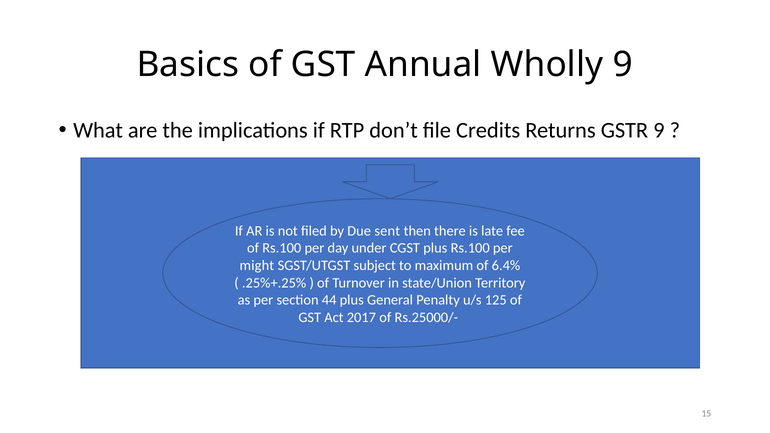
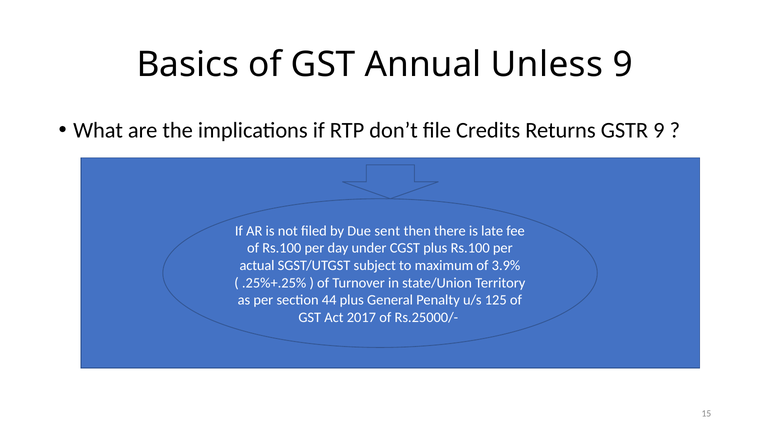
Wholly: Wholly -> Unless (547, 65)
might: might -> actual (257, 265)
6.4%: 6.4% -> 3.9% (506, 265)
